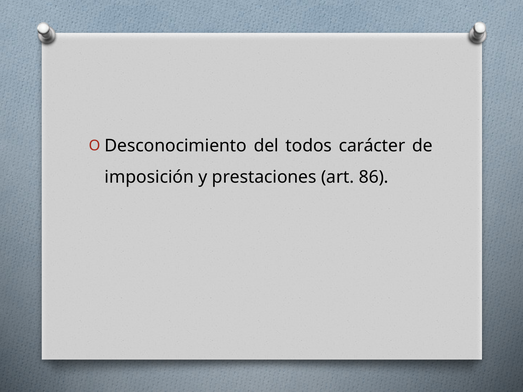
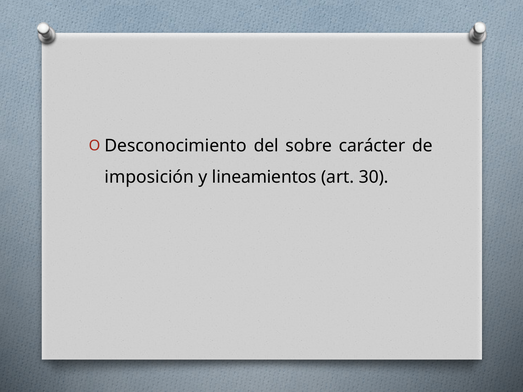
todos: todos -> sobre (309, 146)
prestaciones: prestaciones -> lineamientos (264, 177)
86: 86 -> 30 (374, 177)
